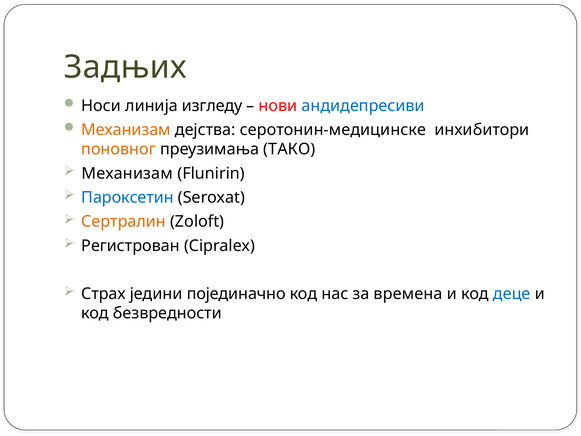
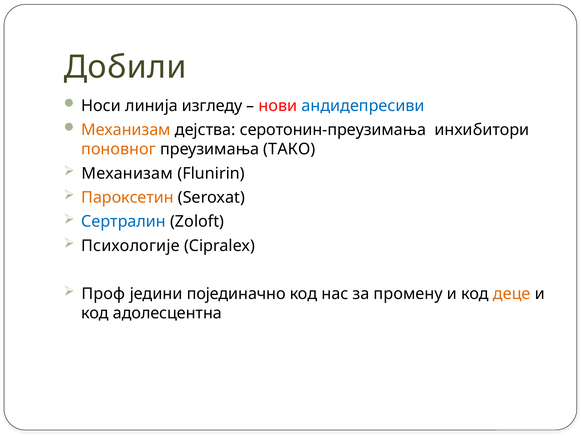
Задњих: Задњих -> Добили (125, 67)
серотонин-медицинске: серотонин-медицинске -> серотонин-преузимања (333, 130)
Пароксетин colour: blue -> orange (128, 197)
Сертралин colour: orange -> blue (124, 221)
Регистрован: Регистрован -> Психологије (130, 246)
Страх: Страх -> Проф (103, 294)
времена: времена -> промену (408, 294)
деце colour: blue -> orange (512, 294)
безвредности: безвредности -> адолесцентна (167, 313)
